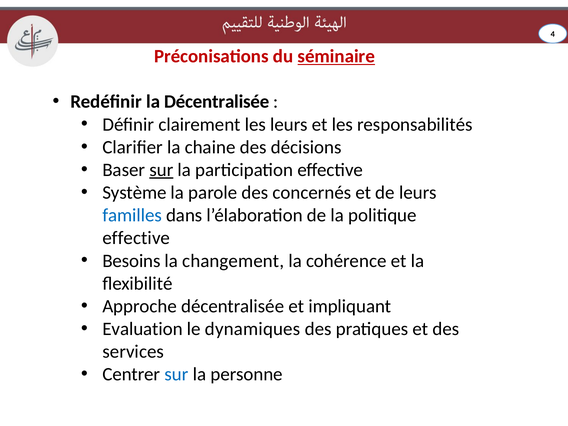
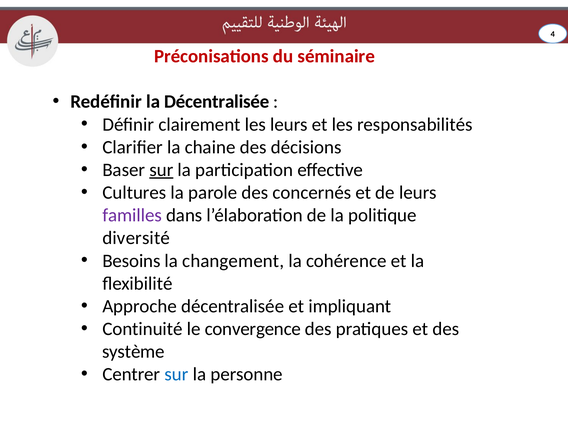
séminaire underline: present -> none (336, 56)
Système: Système -> Cultures (134, 193)
familles colour: blue -> purple (132, 215)
effective: effective -> diversité (136, 238)
Evaluation: Evaluation -> Continuité (143, 329)
dynamiques: dynamiques -> convergence (253, 329)
services: services -> système (133, 352)
